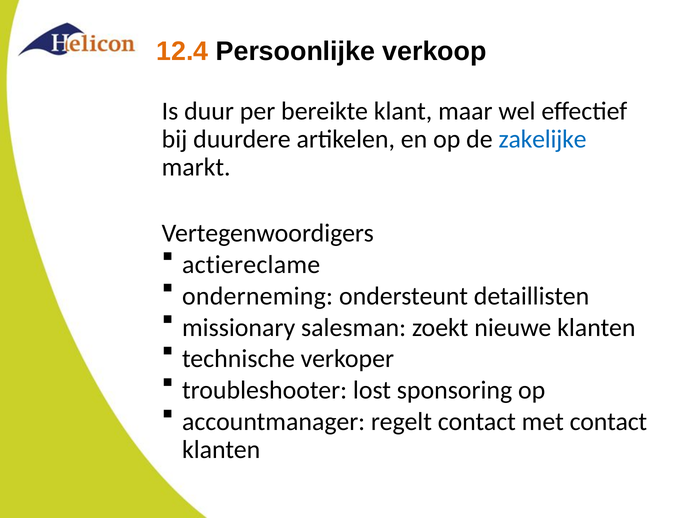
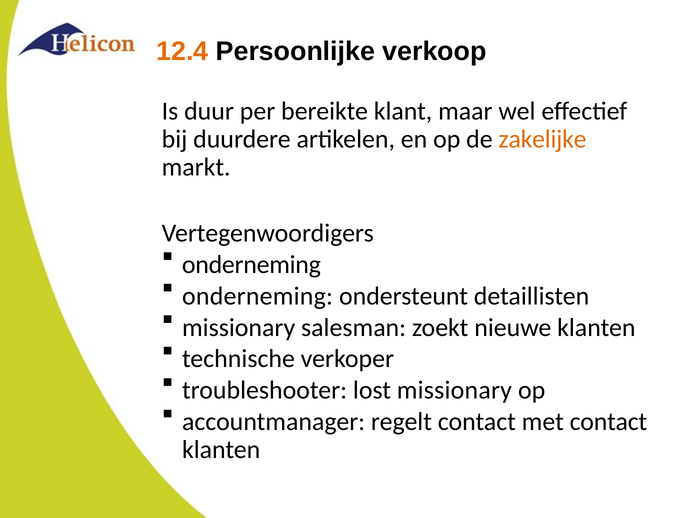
zakelijke colour: blue -> orange (543, 139)
actiereclame: actiereclame -> onderneming (251, 264)
lost sponsoring: sponsoring -> missionary (454, 390)
